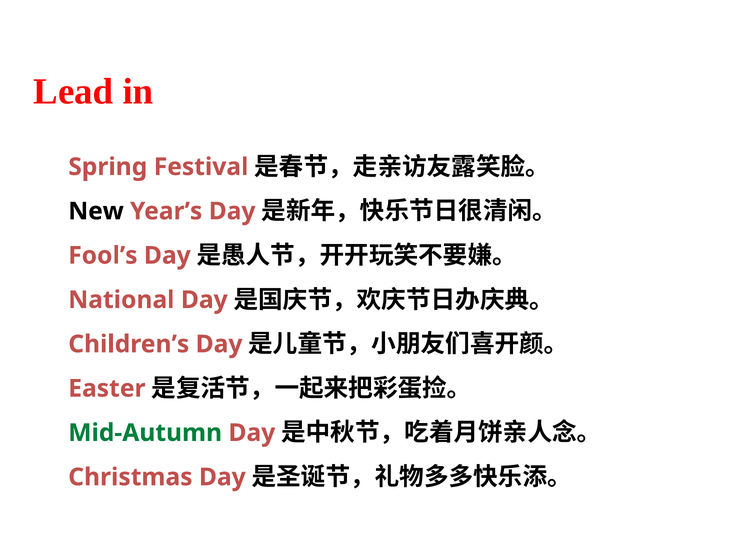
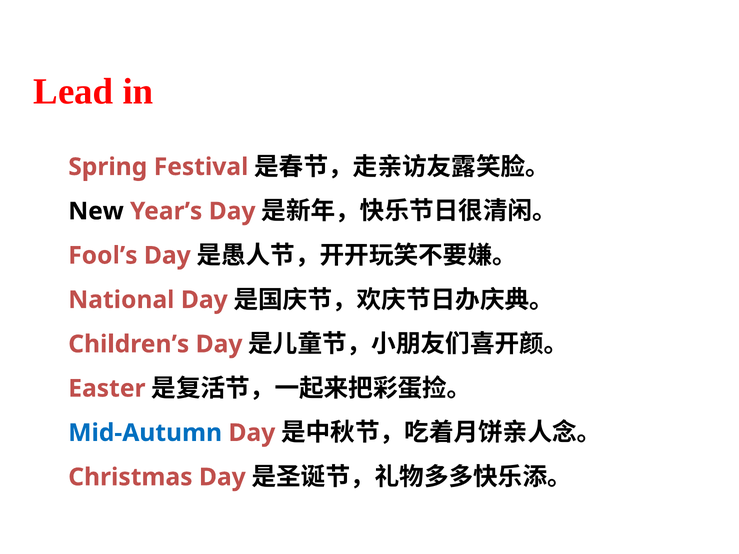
Mid-Autumn colour: green -> blue (145, 433)
